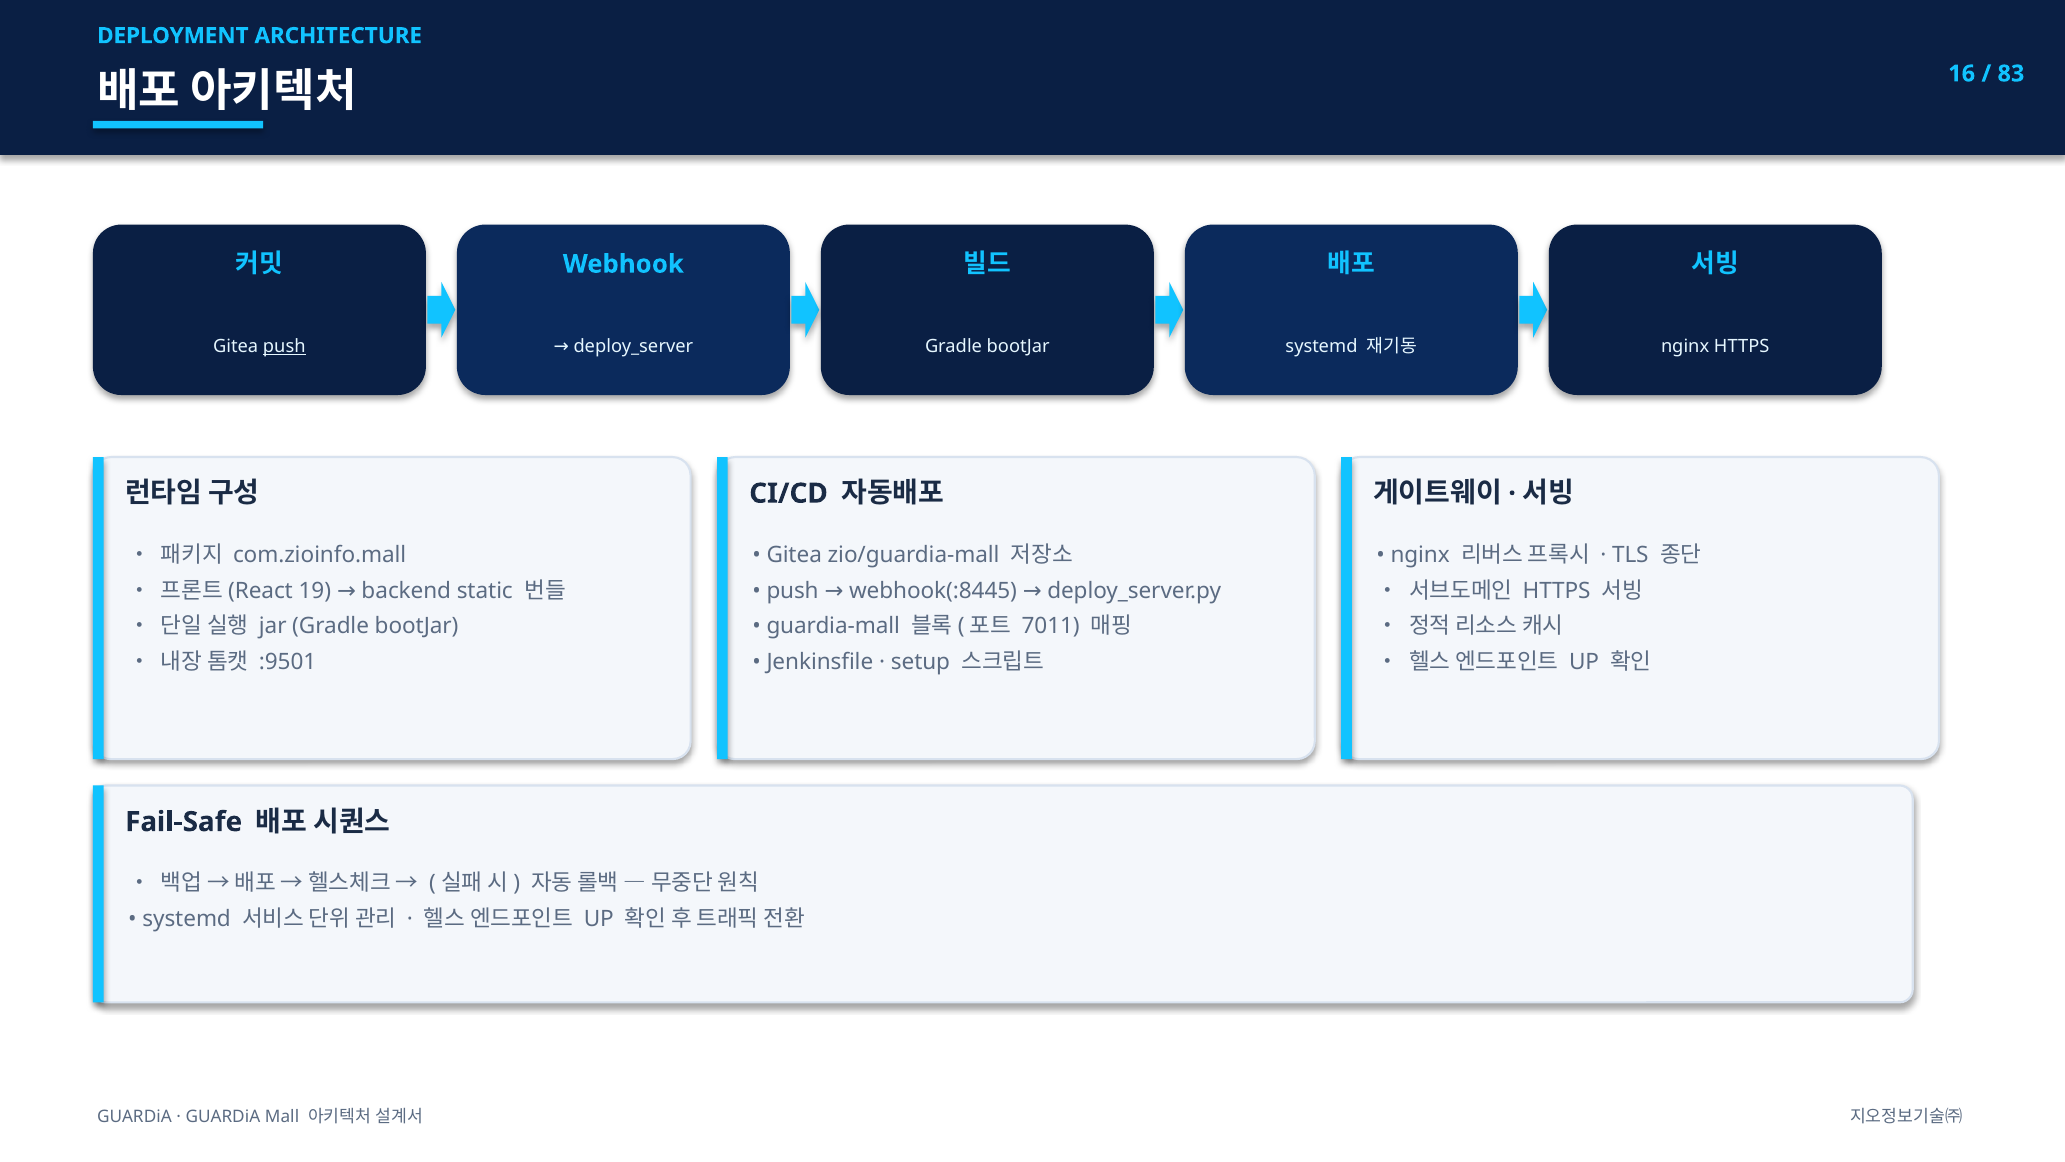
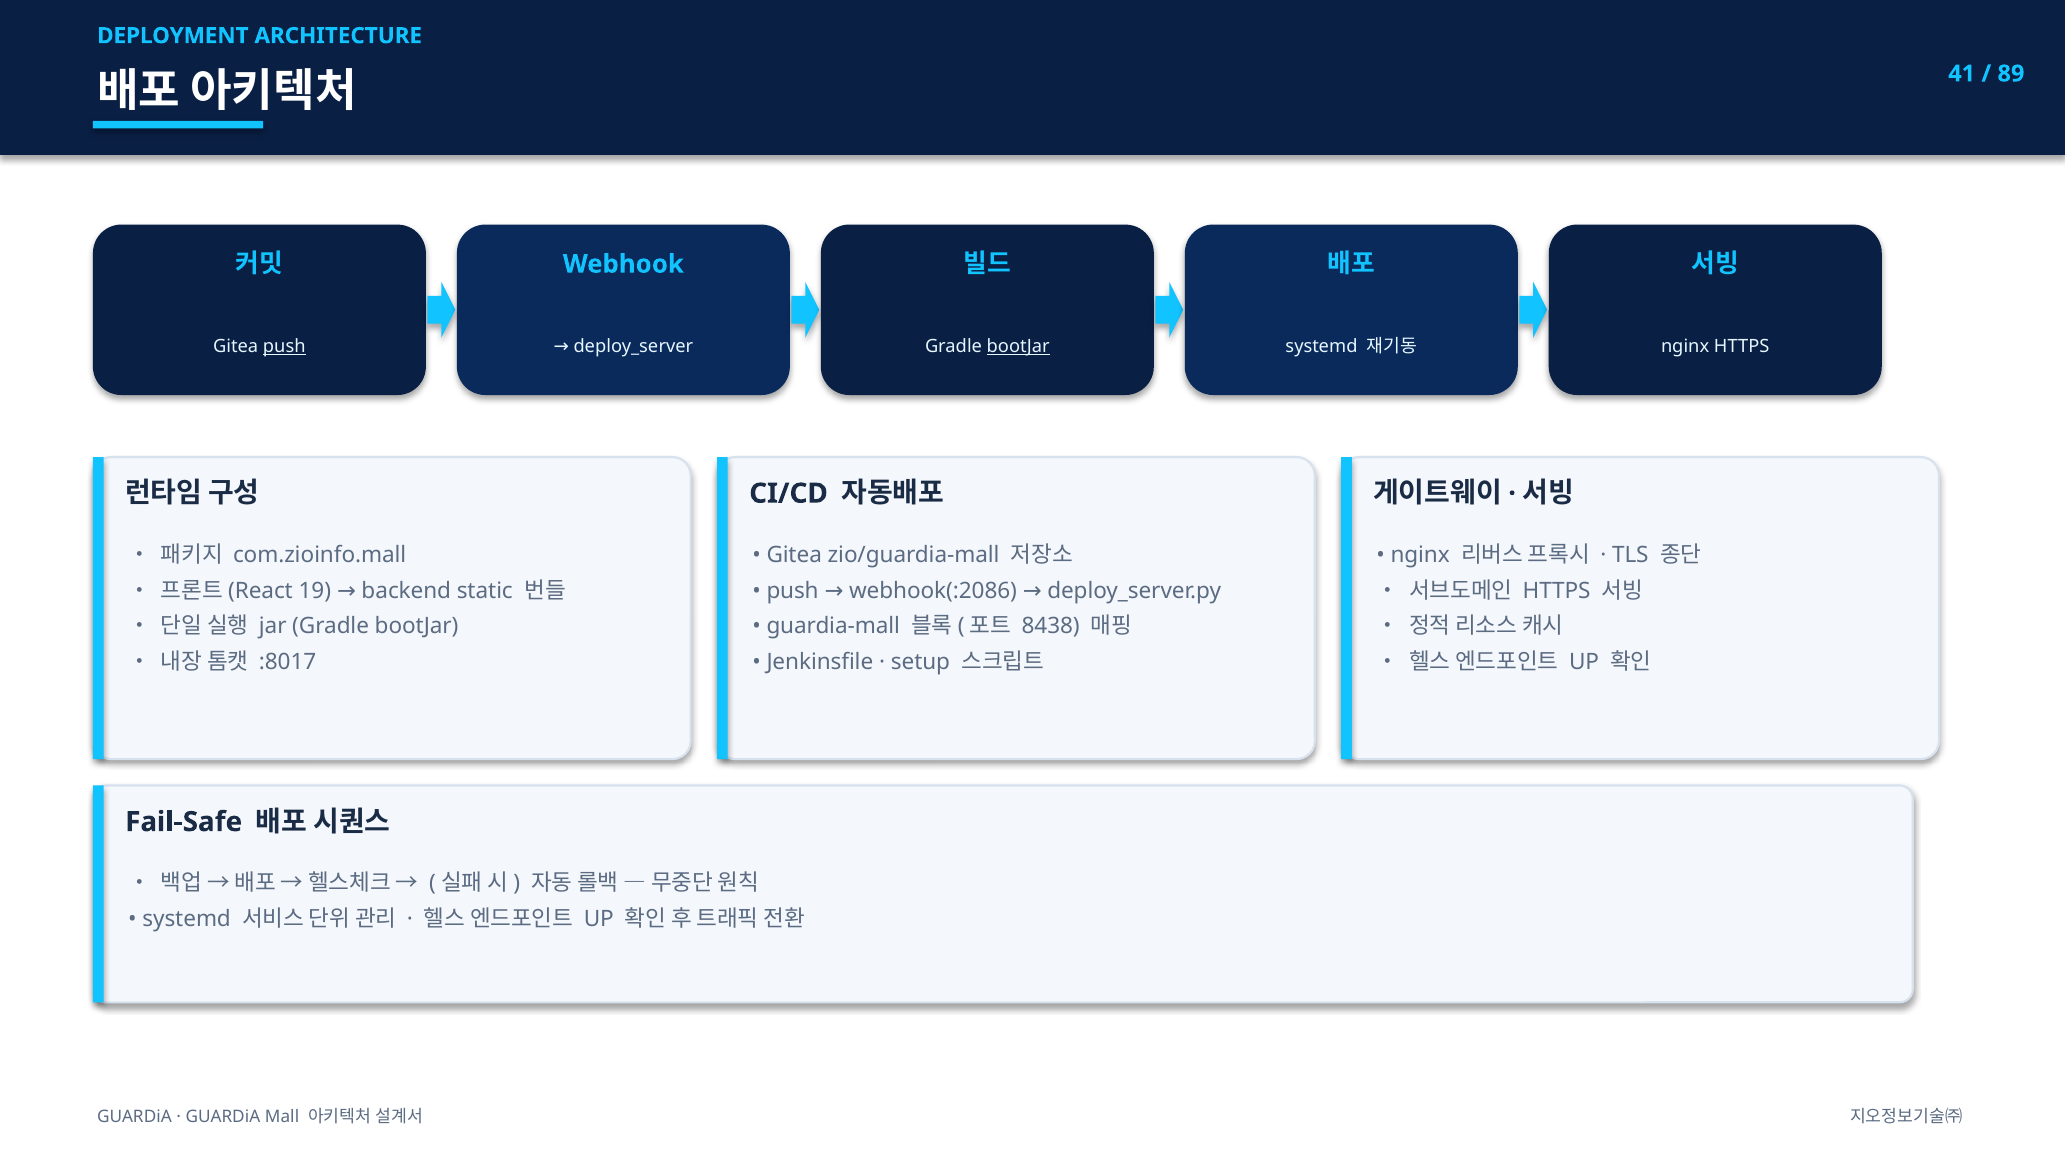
16: 16 -> 41 (1962, 74)
83: 83 -> 89 (2011, 74)
bootJar underline: none -> present (1018, 347)
webhook(:8445: webhook(:8445 -> webhook(:2086 (933, 590)
7011: 7011 -> 8438 (1051, 626)
:9501: :9501 -> :8017 (288, 662)
